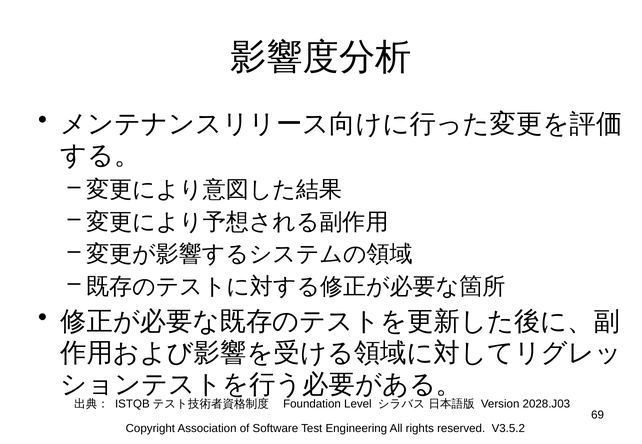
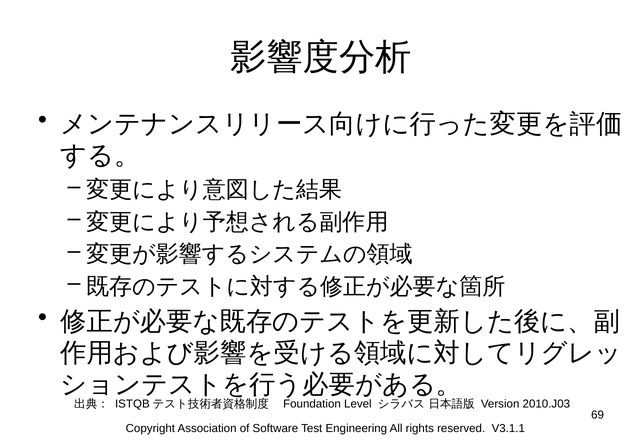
2028.J03: 2028.J03 -> 2010.J03 (546, 404)
V3.5.2: V3.5.2 -> V3.1.1 (508, 429)
